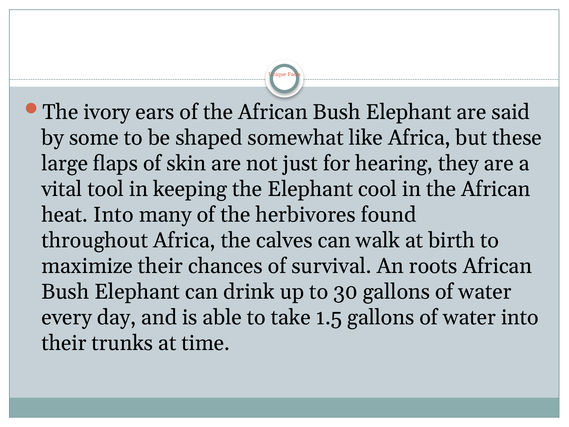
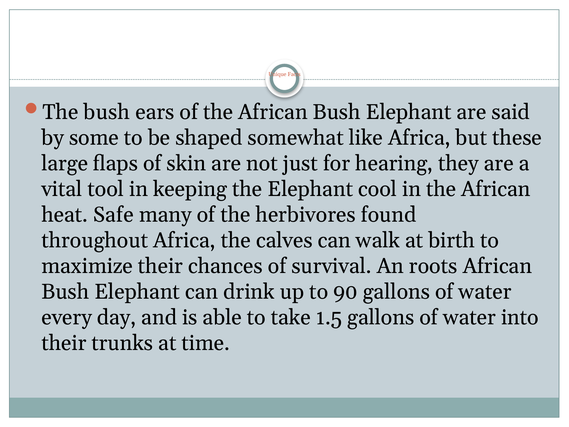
The ivory: ivory -> bush (107, 112)
heat Into: Into -> Safe (113, 215)
30: 30 -> 90 (346, 292)
